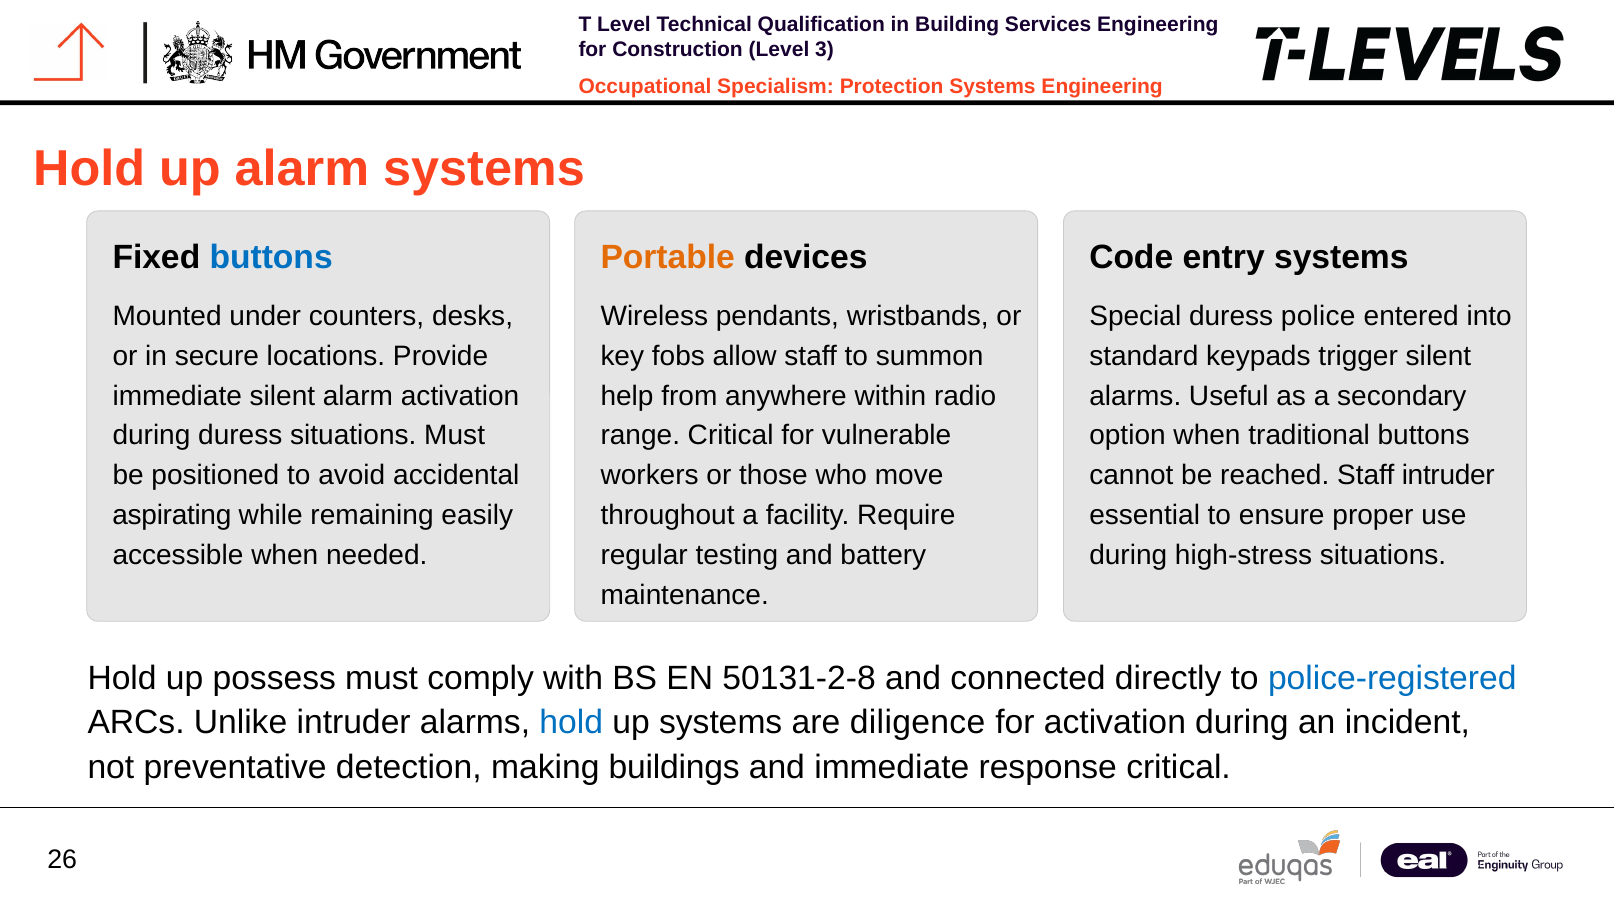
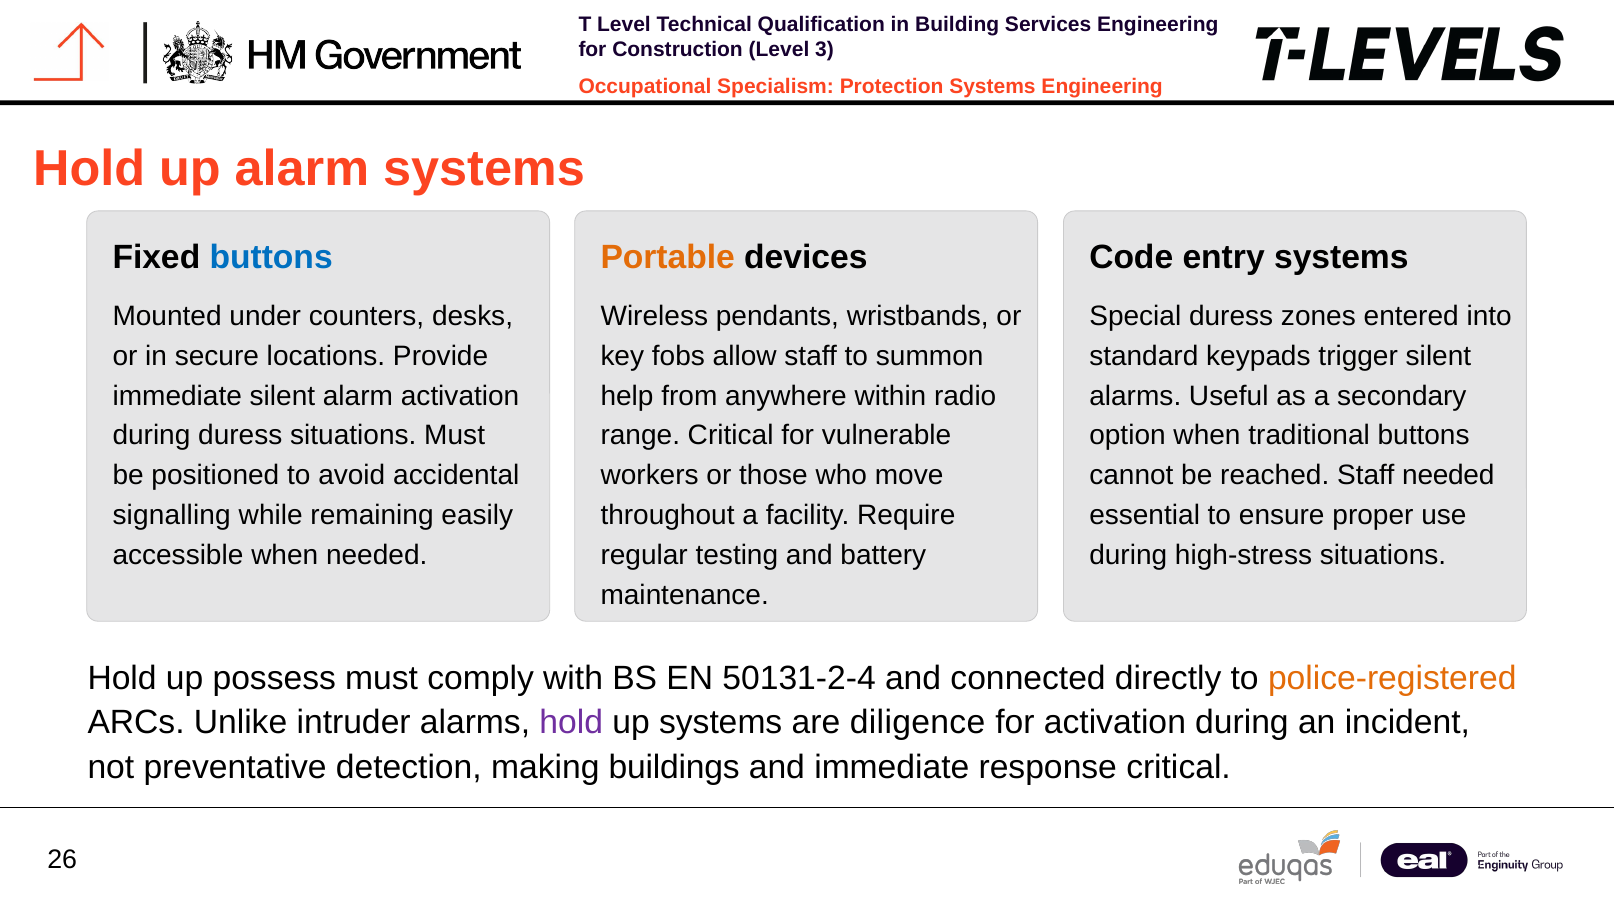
police: police -> zones (1318, 316)
Staff intruder: intruder -> needed (1448, 476)
aspirating: aspirating -> signalling (172, 515)
50131-2-8: 50131-2-8 -> 50131-2-4 (799, 678)
police-registered colour: blue -> orange (1392, 678)
hold colour: blue -> purple (571, 723)
